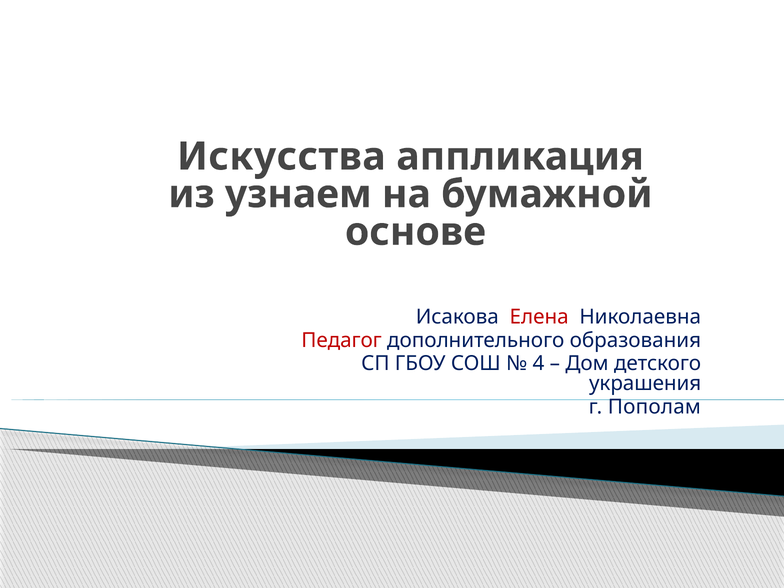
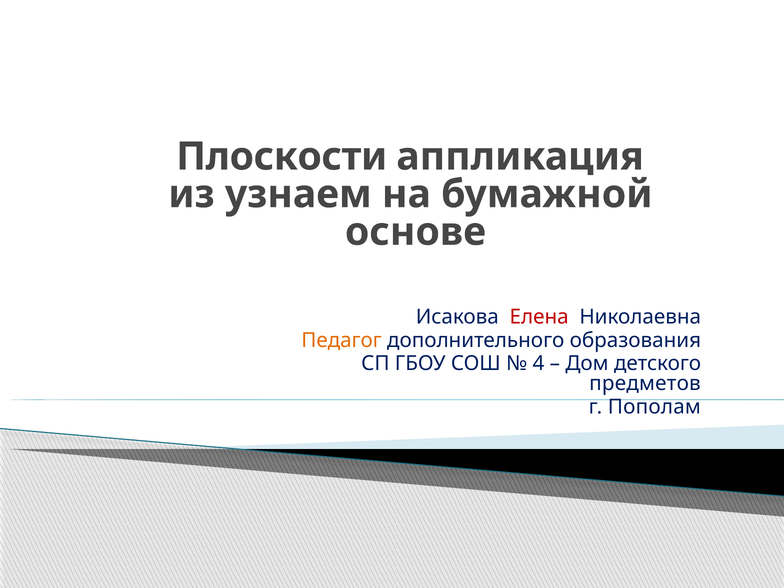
Искусства: Искусства -> Плоскости (282, 157)
Педагог colour: red -> orange (342, 340)
украшения: украшения -> предметов (645, 384)
